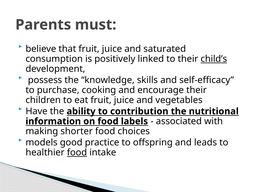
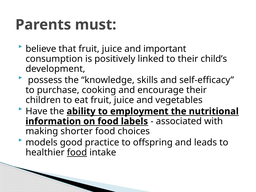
saturated: saturated -> important (165, 49)
child’s underline: present -> none (214, 59)
contribution: contribution -> employment (139, 111)
